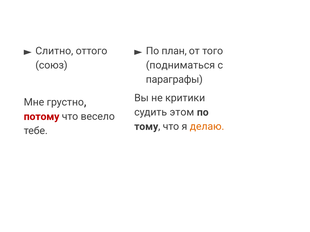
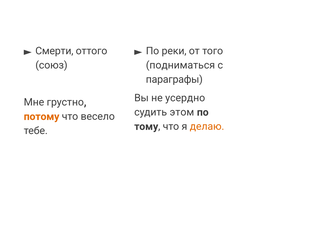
Слитно: Слитно -> Смерти (54, 51)
план: план -> реки (174, 51)
критики: критики -> усердно (185, 98)
потому colour: red -> orange (42, 117)
